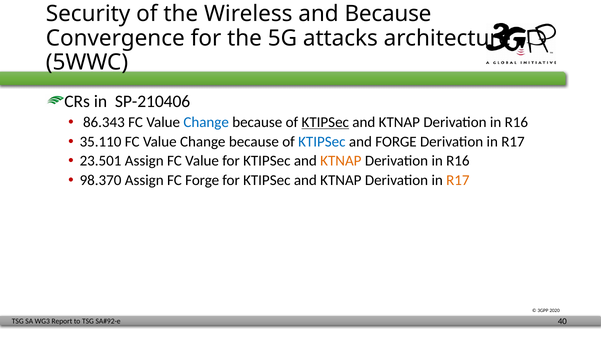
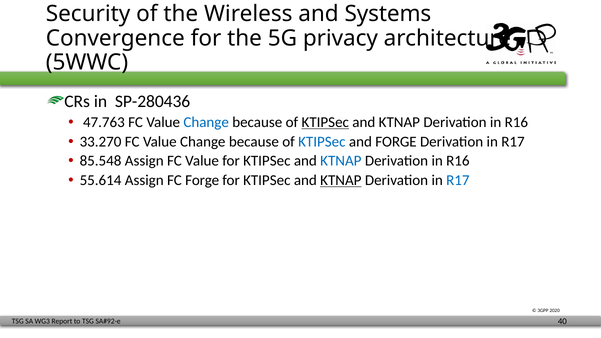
and Because: Because -> Systems (388, 14)
attacks: attacks -> privacy (340, 38)
SP-210406: SP-210406 -> SP-280436 (153, 102)
86.343: 86.343 -> 47.763 (104, 122)
35.110: 35.110 -> 33.270 (101, 142)
23.501: 23.501 -> 85.548 (101, 161)
KTNAP colour: orange -> blue (341, 161)
98.370: 98.370 -> 55.614 (101, 180)
KTNAP underline: none -> present (341, 180)
R17 colour: orange -> blue (458, 180)
